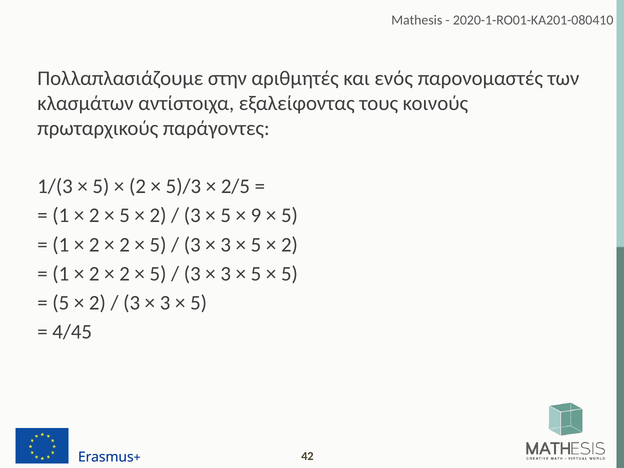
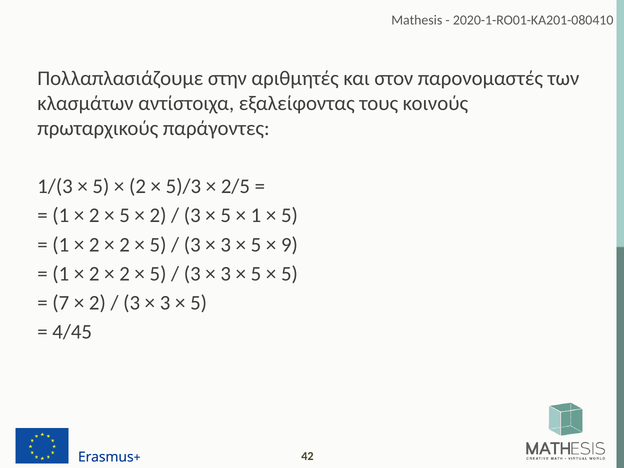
ενός: ενός -> στον (394, 78)
9: 9 -> 1 (256, 216)
2: 2 -> 9 (289, 245)
5: 5 -> 7 (61, 303)
